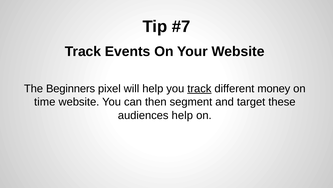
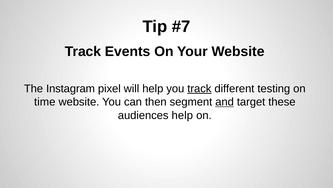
Beginners: Beginners -> Instagram (71, 88)
money: money -> testing (274, 88)
and underline: none -> present (225, 102)
